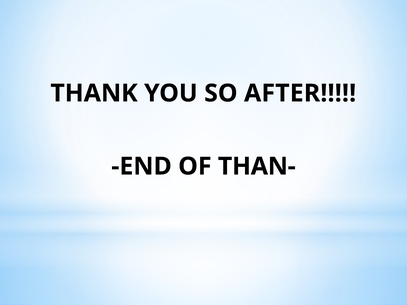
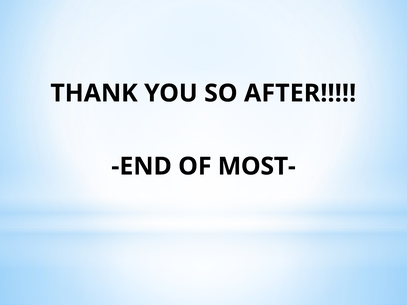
THAN-: THAN- -> MOST- (257, 166)
